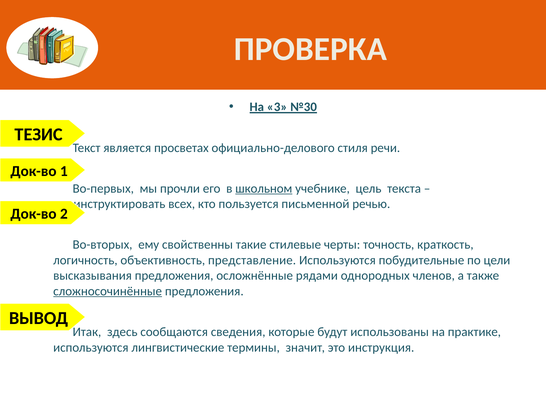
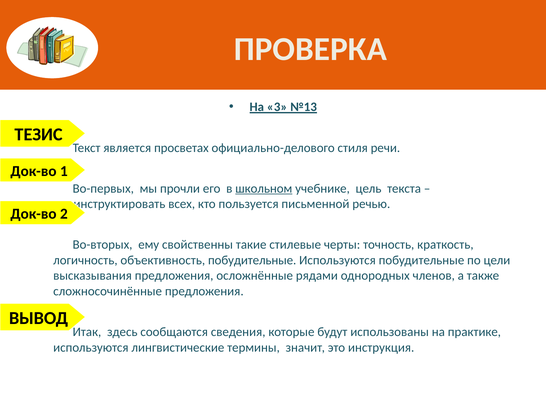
№30: №30 -> №13 (304, 107)
объективность представление: представление -> побудительные (252, 260)
сложносочинённые underline: present -> none (108, 291)
